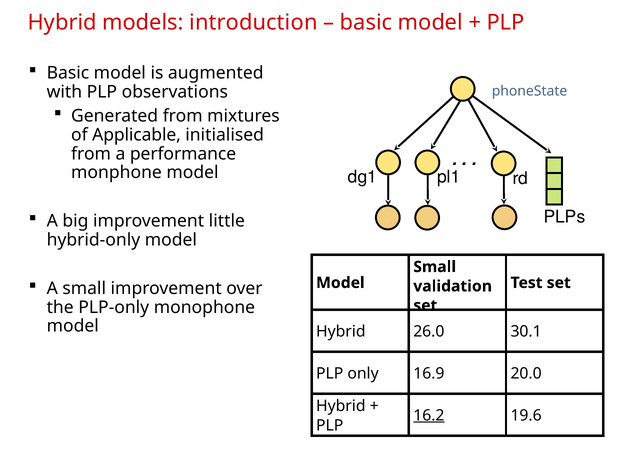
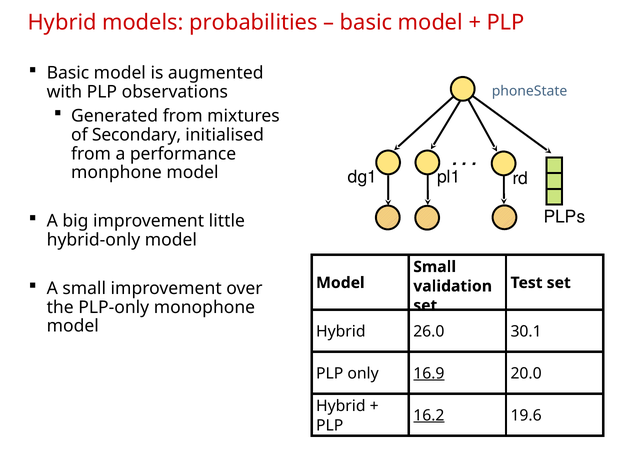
introduction: introduction -> probabilities (253, 23)
Applicable: Applicable -> Secondary (137, 135)
16.9 underline: none -> present (429, 373)
